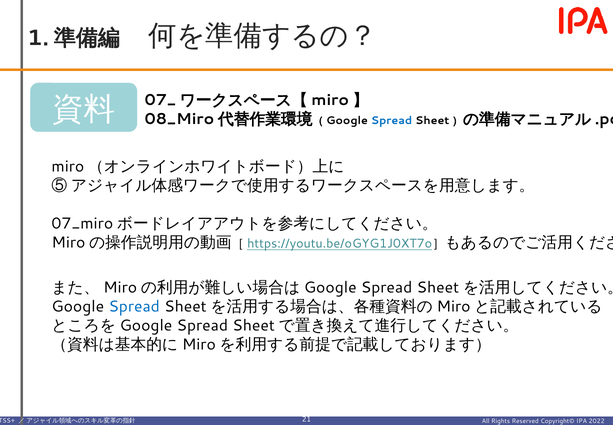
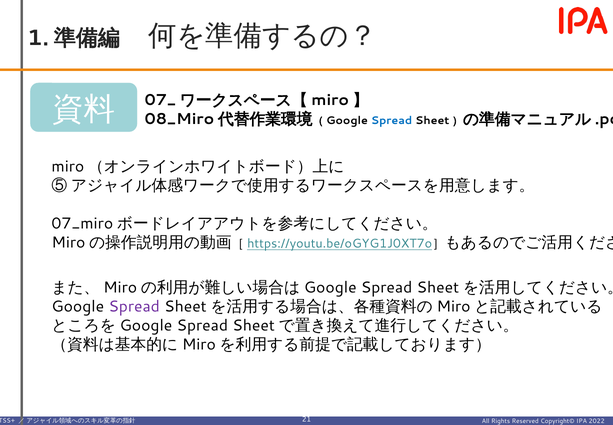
Spread colour: blue -> purple (134, 306)
